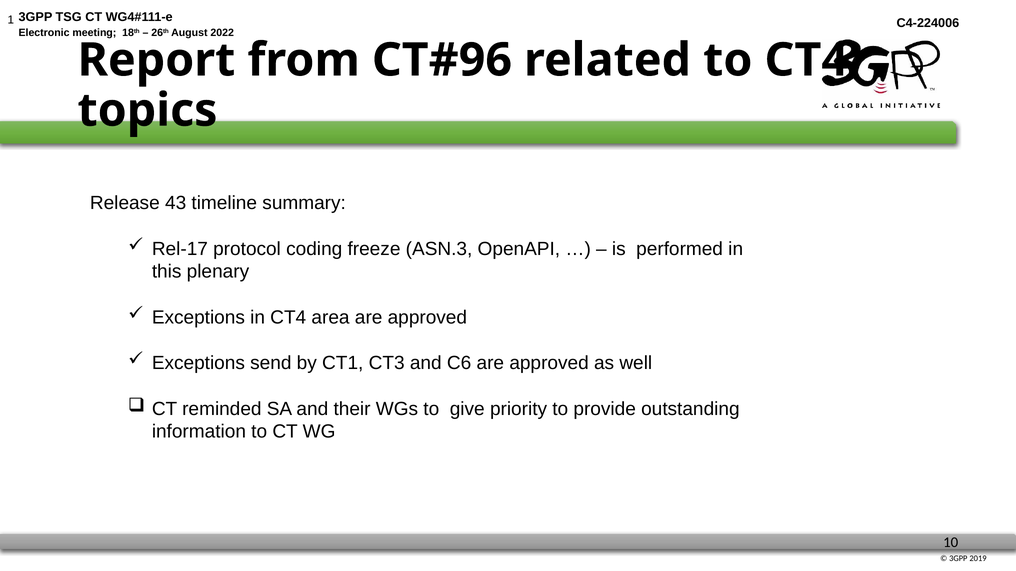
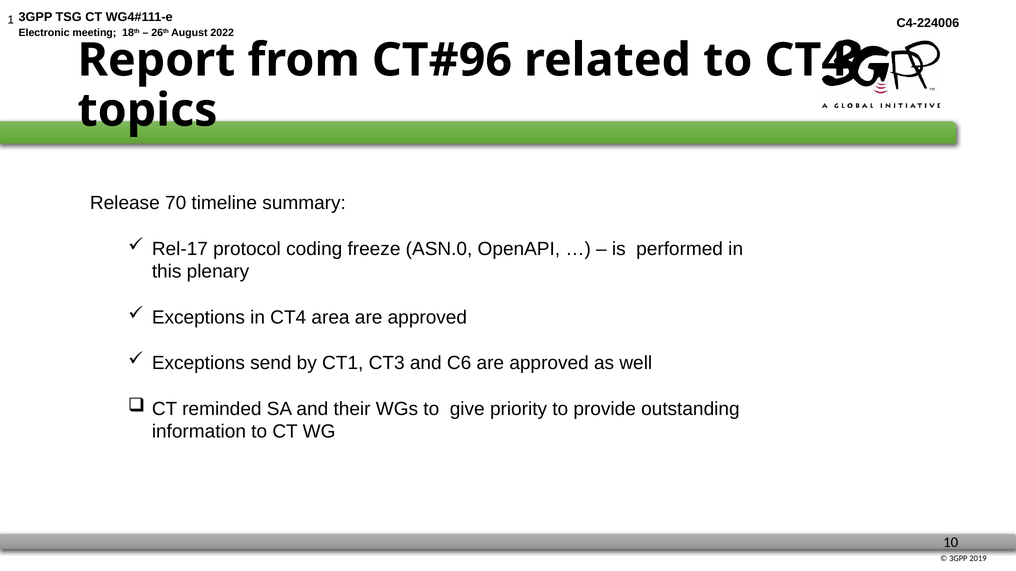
43: 43 -> 70 (176, 203)
ASN.3: ASN.3 -> ASN.0 (439, 249)
